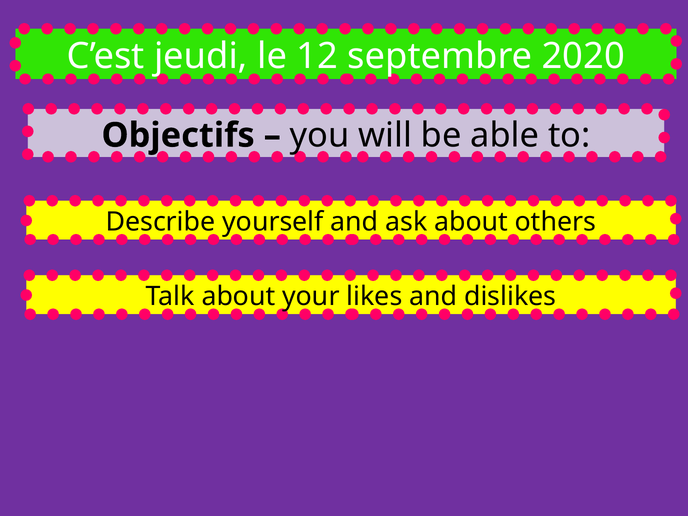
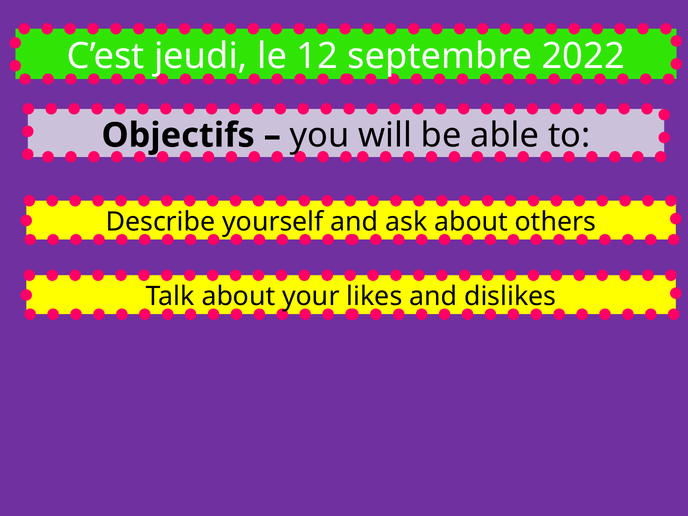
2020: 2020 -> 2022 (583, 56)
